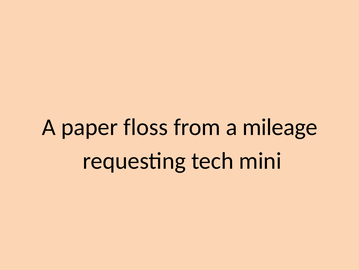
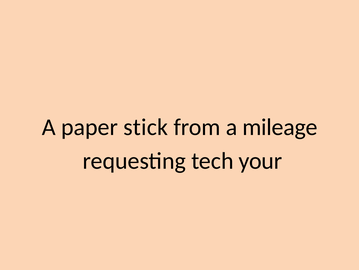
floss: floss -> stick (146, 127)
mini: mini -> your (260, 160)
